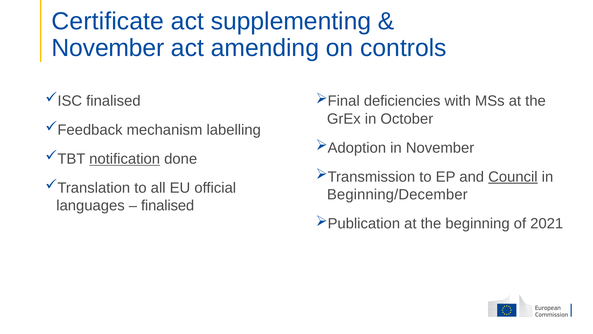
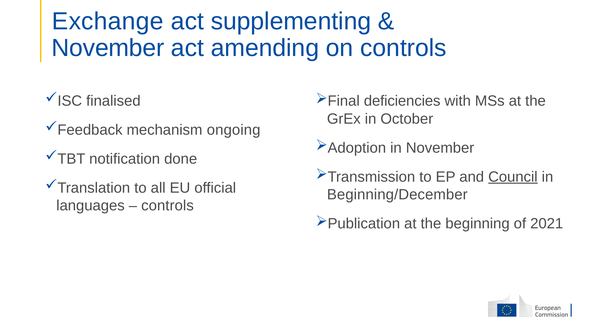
Certificate: Certificate -> Exchange (108, 21)
labelling: labelling -> ongoing (234, 130)
notification underline: present -> none (125, 159)
finalised: finalised -> controls (167, 205)
